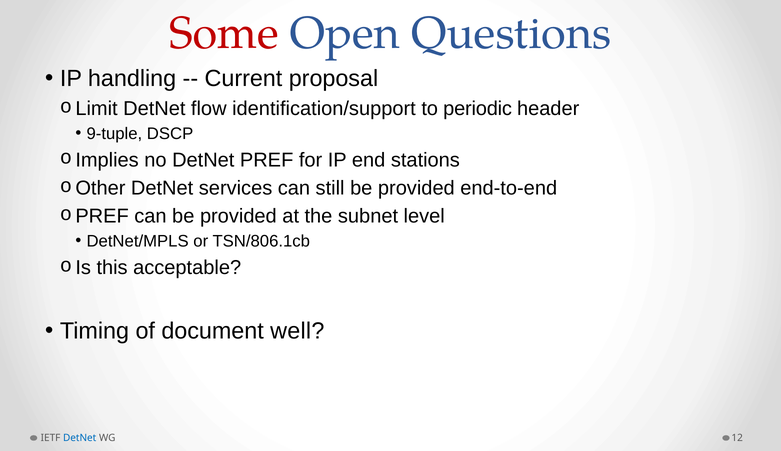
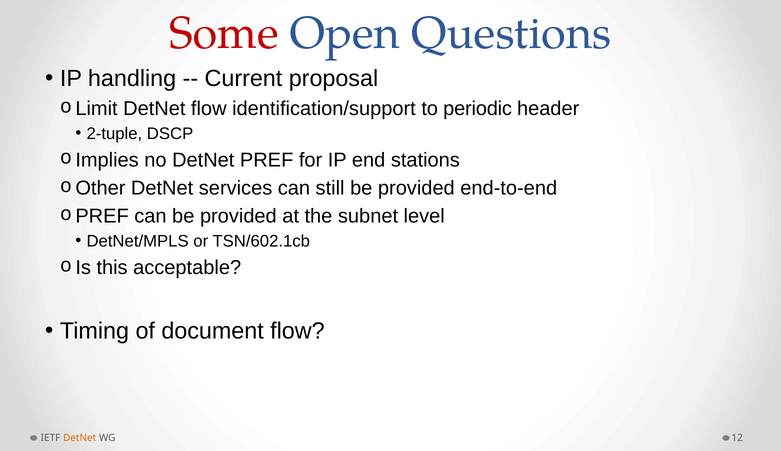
9-tuple: 9-tuple -> 2-tuple (114, 134)
TSN/806.1cb: TSN/806.1cb -> TSN/602.1cb (261, 241)
document well: well -> flow (297, 331)
DetNet colour: blue -> orange (80, 437)
